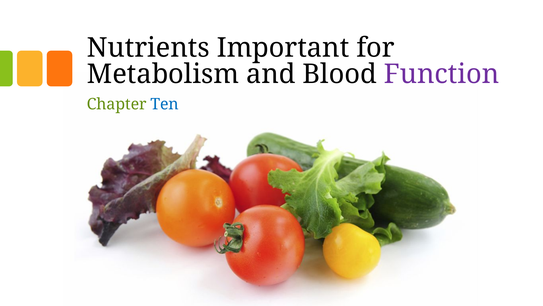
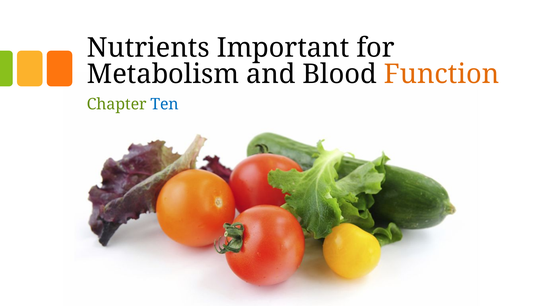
Function colour: purple -> orange (442, 74)
